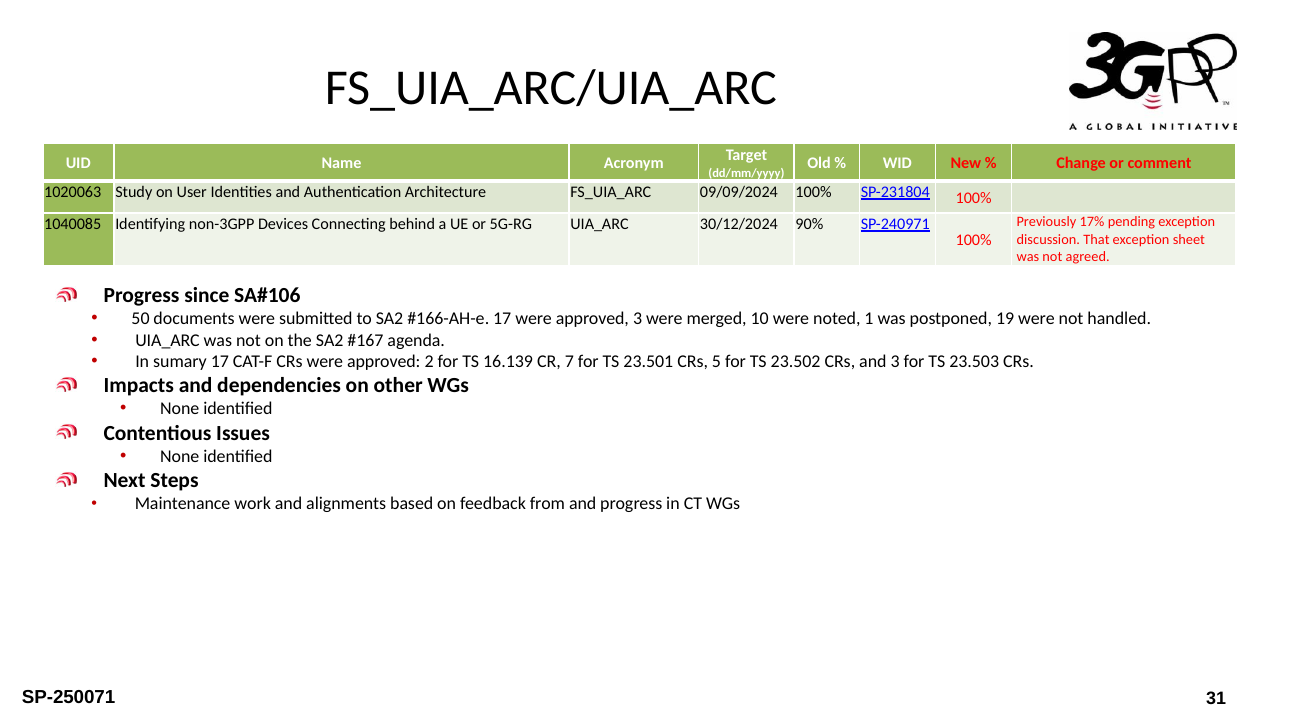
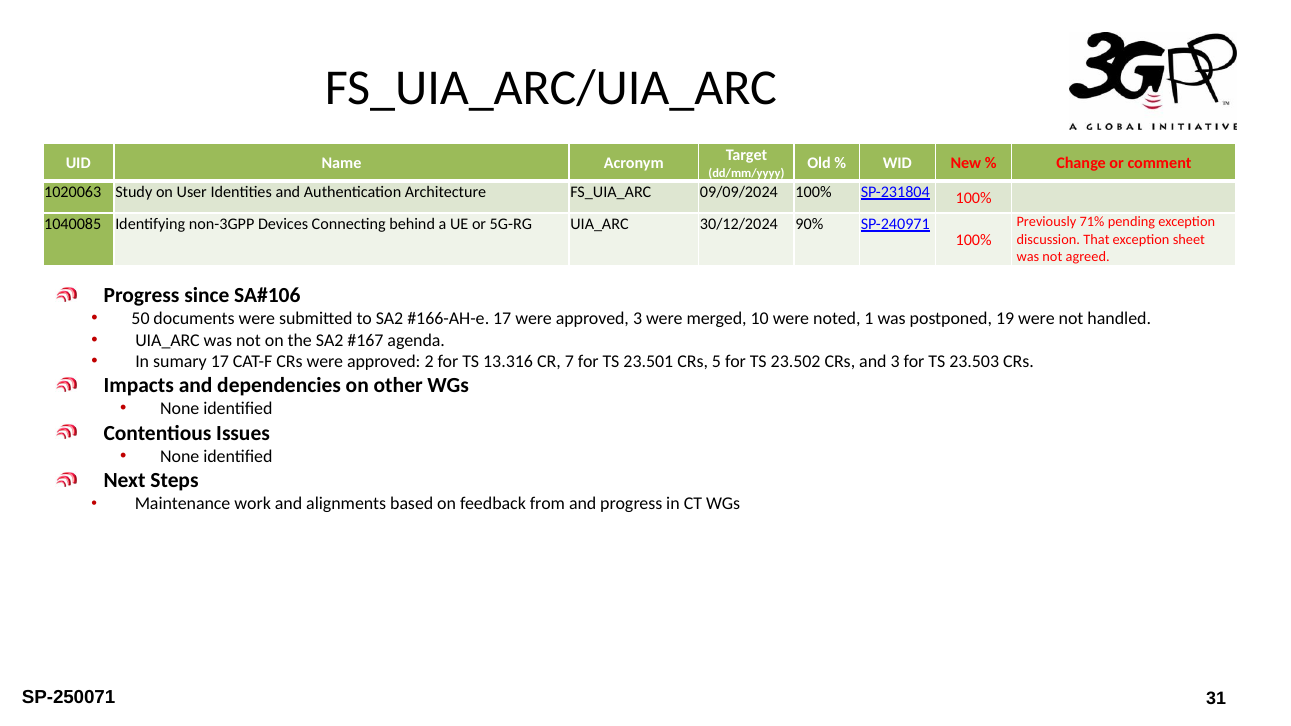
17%: 17% -> 71% (1092, 222)
16.139: 16.139 -> 13.316 (508, 362)
